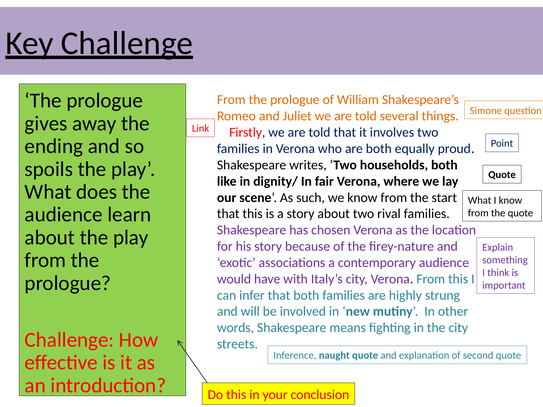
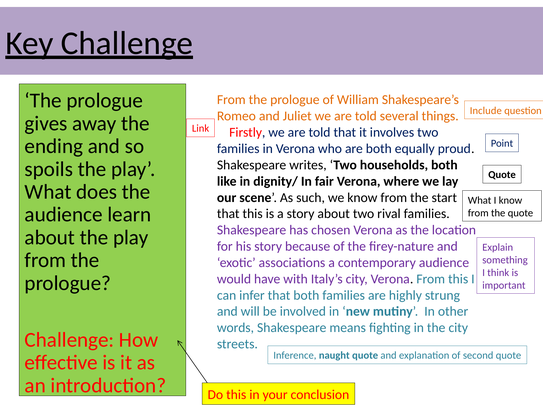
Simone: Simone -> Include (486, 111)
